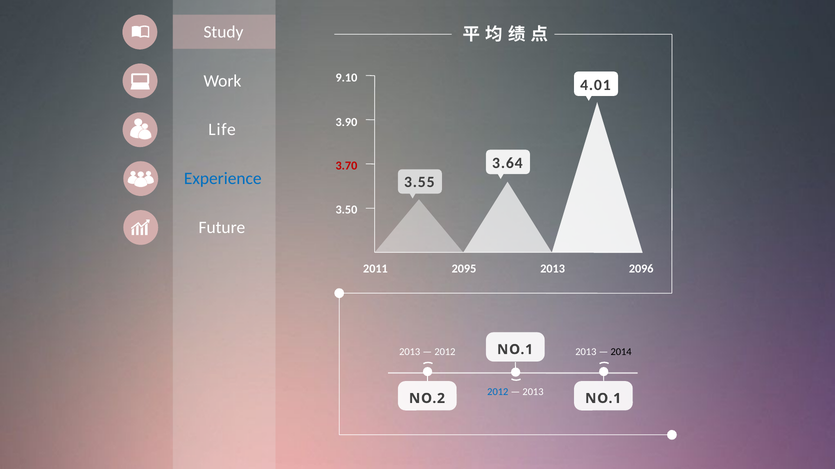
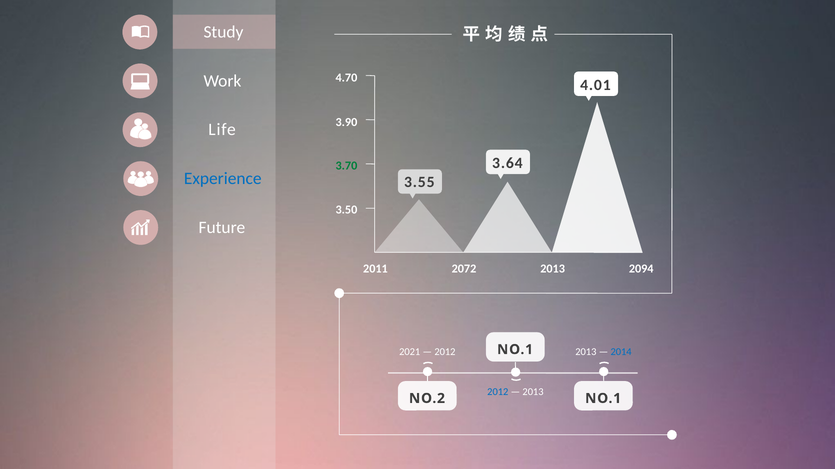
9.10: 9.10 -> 4.70 (346, 78)
3.70 colour: red -> green (346, 166)
2095: 2095 -> 2072 (464, 269)
2096: 2096 -> 2094 (641, 269)
2013: 2013 -> 2021 (410, 353)
2014 colour: black -> blue (621, 353)
